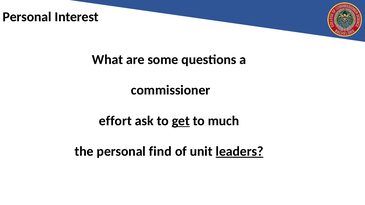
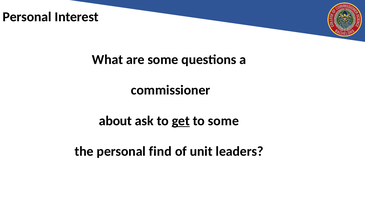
effort: effort -> about (115, 121)
to much: much -> some (223, 121)
leaders underline: present -> none (240, 152)
